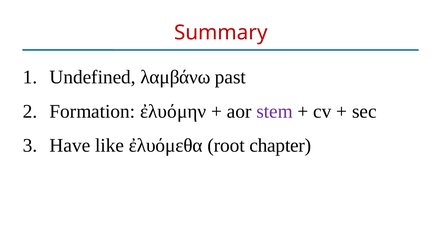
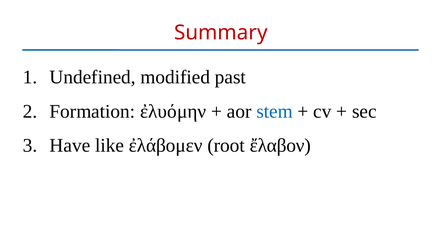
λαμβάνω: λαμβάνω -> modified (175, 77)
stem colour: purple -> blue (275, 111)
ἐλυόμεθα: ἐλυόμεθα -> ἐλάβομεν (166, 146)
chapter: chapter -> ἔλαβον (280, 146)
